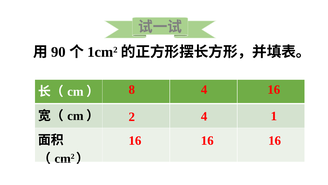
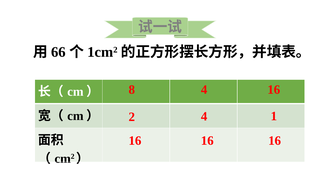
90: 90 -> 66 (58, 52)
